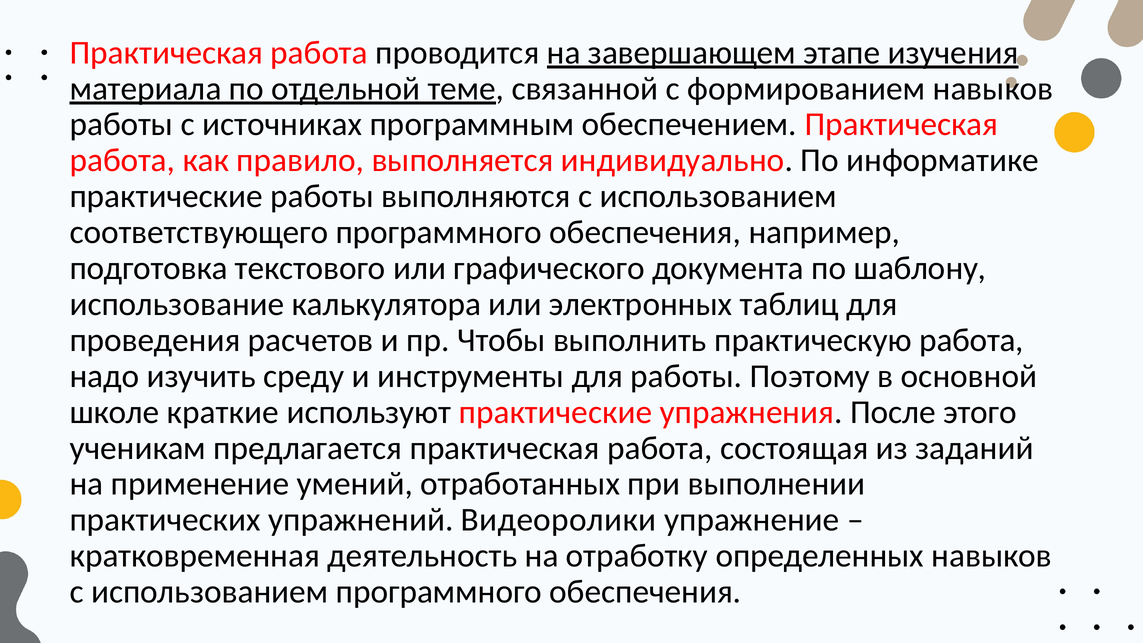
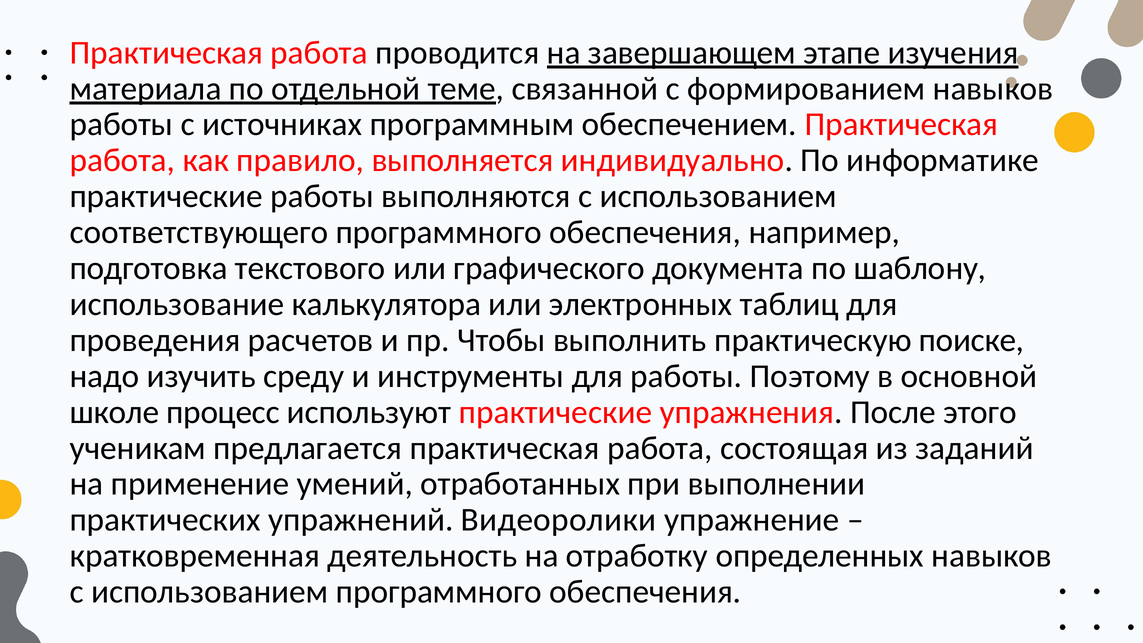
практическую работа: работа -> поиске (972, 340)
краткие: краткие -> процесс (223, 412)
